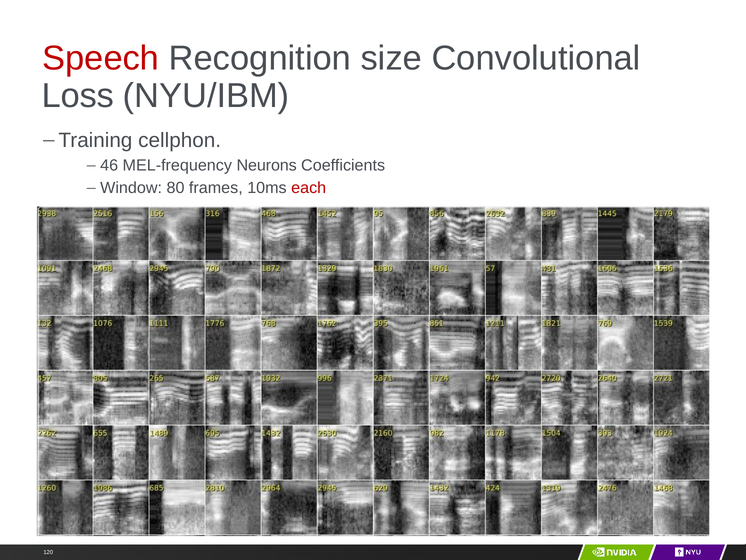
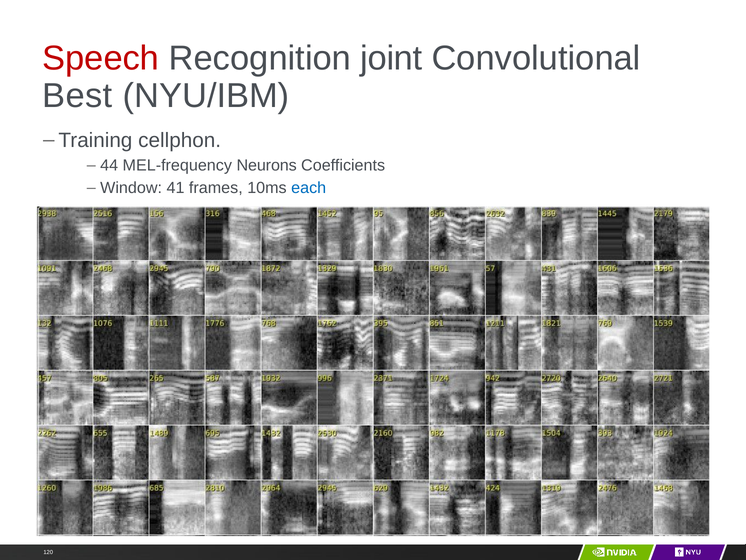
size: size -> joint (391, 58)
Loss: Loss -> Best (77, 96)
46: 46 -> 44 (109, 165)
80: 80 -> 41 (176, 188)
each colour: red -> blue (309, 188)
